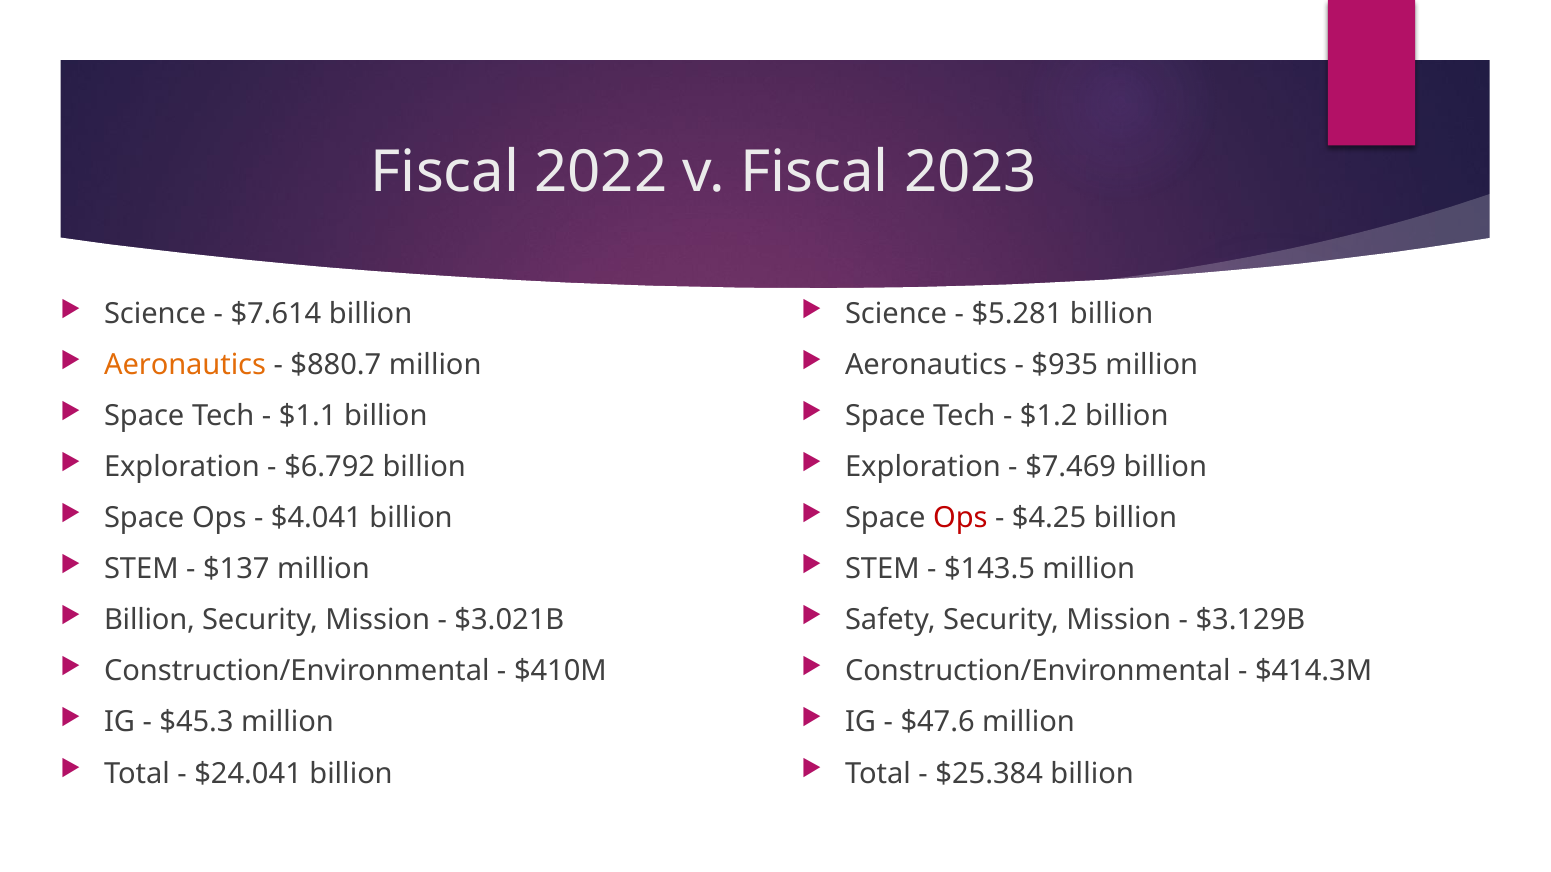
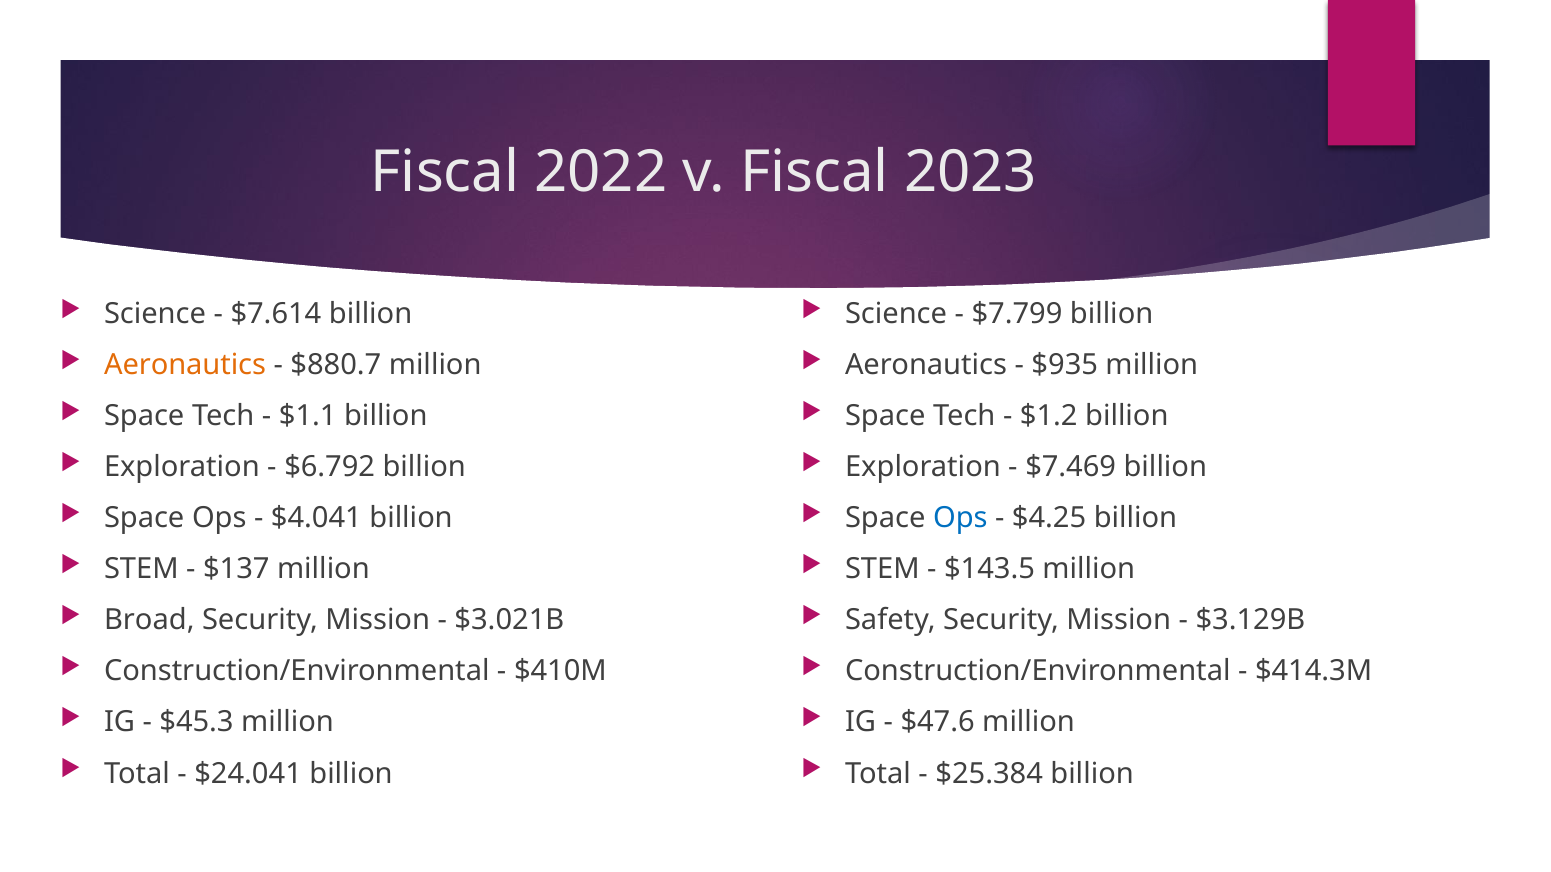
$5.281: $5.281 -> $7.799 (1017, 314)
Ops colour: red -> blue (960, 518)
Billion: Billion -> Broad (149, 621)
